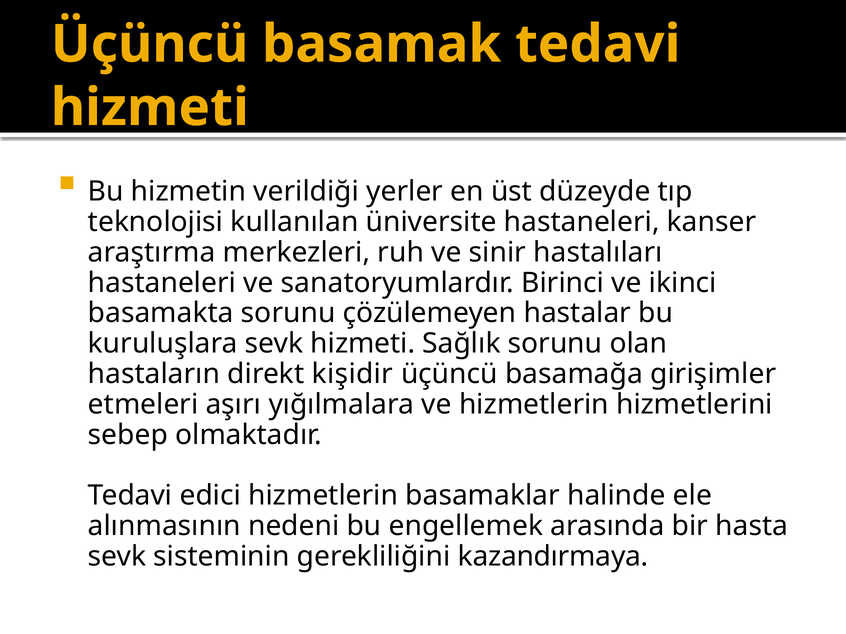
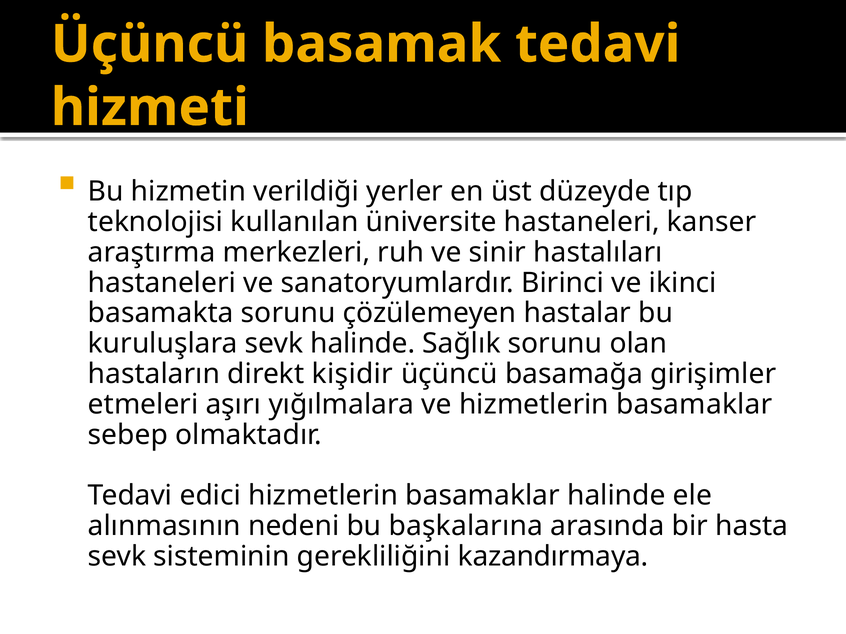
sevk hizmeti: hizmeti -> halinde (363, 344)
ve hizmetlerin hizmetlerini: hizmetlerini -> basamaklar (694, 405)
engellemek: engellemek -> başkalarına (466, 526)
